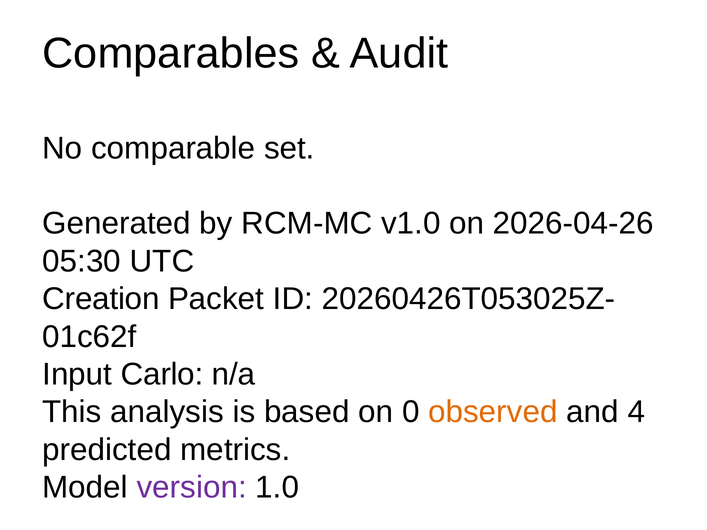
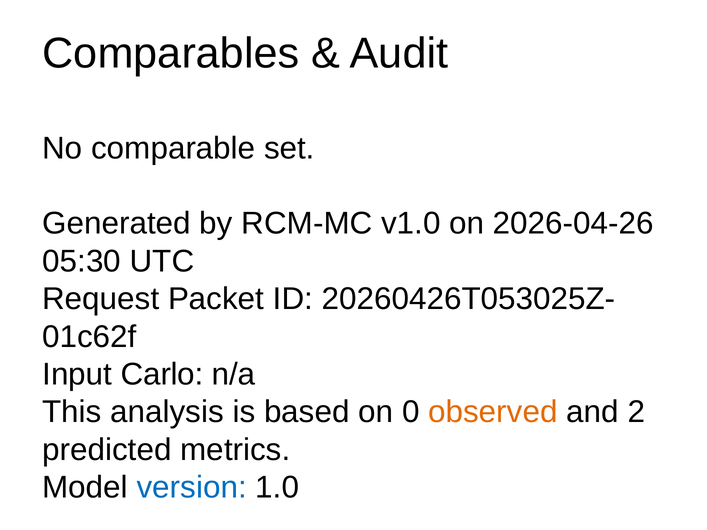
Creation: Creation -> Request (101, 299)
4: 4 -> 2 (636, 412)
version colour: purple -> blue (192, 488)
